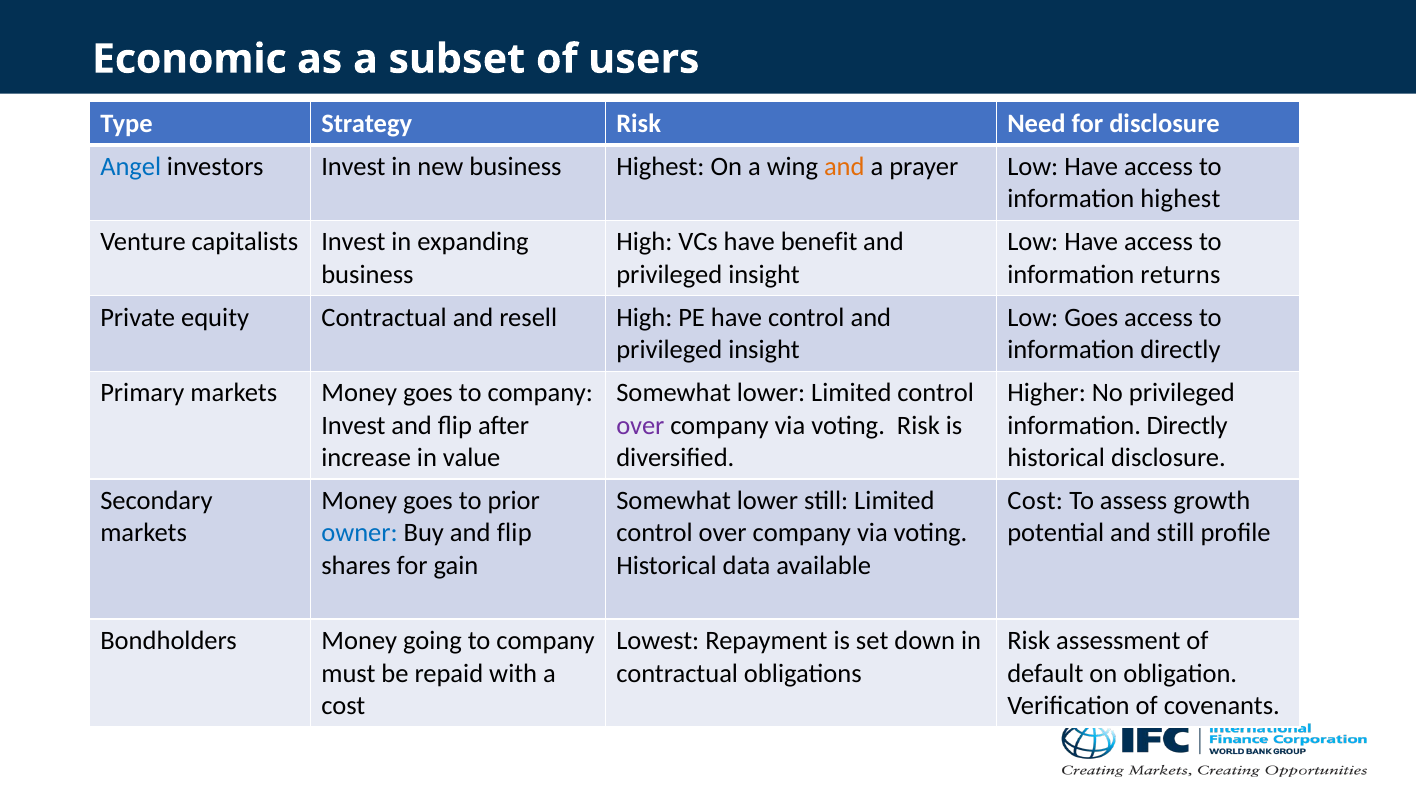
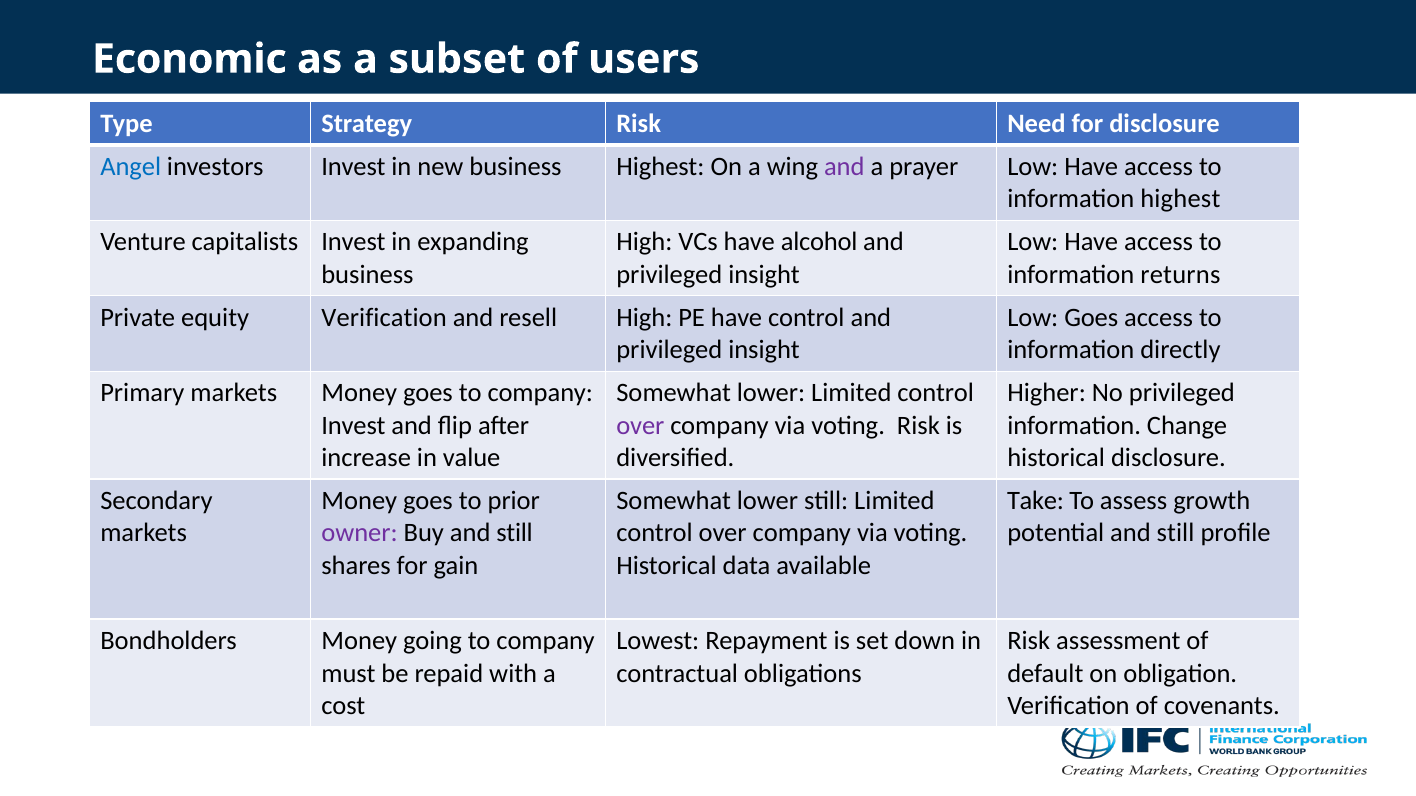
and colour: orange -> purple (844, 167)
benefit: benefit -> alcohol (819, 242)
equity Contractual: Contractual -> Verification (384, 318)
Directly: Directly -> Change (1187, 426)
Cost: Cost -> Take (1036, 501)
owner colour: blue -> purple (360, 533)
Buy and flip: flip -> still (515, 533)
